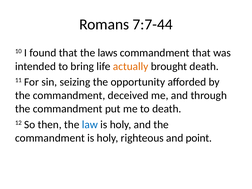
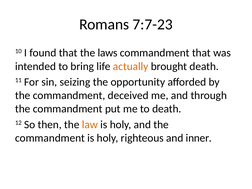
7:7-44: 7:7-44 -> 7:7-23 (153, 24)
law colour: blue -> orange (90, 125)
point: point -> inner (199, 138)
